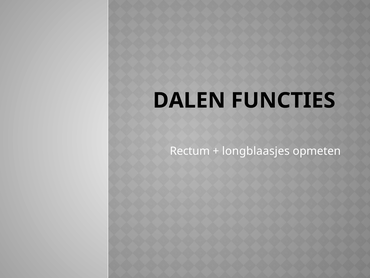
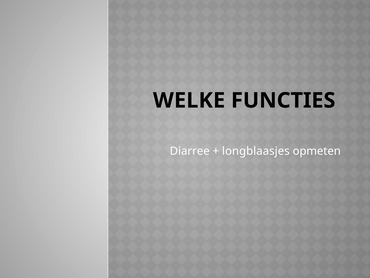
DALEN: DALEN -> WELKE (189, 100)
Rectum: Rectum -> Diarree (190, 151)
